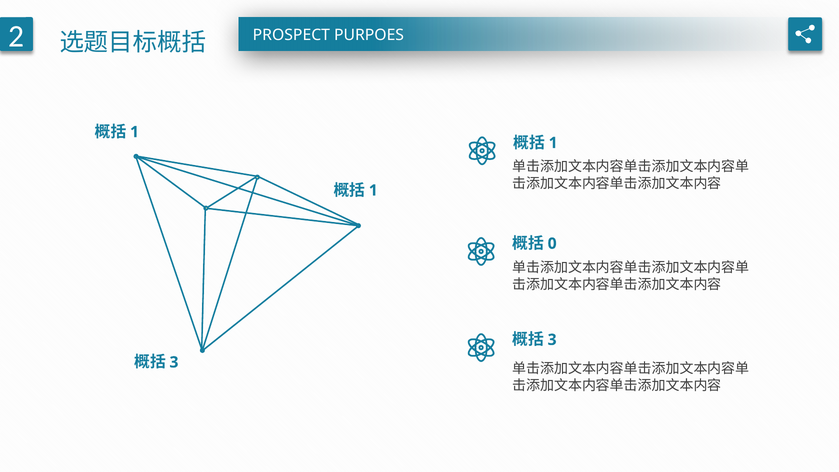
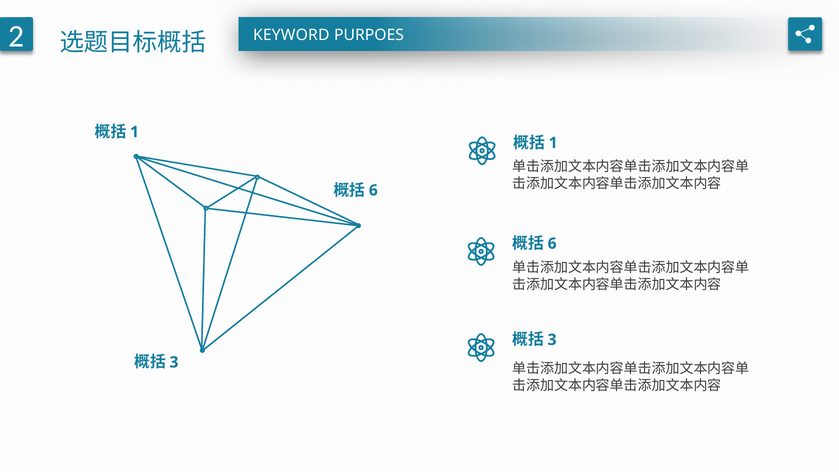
PROSPECT: PROSPECT -> KEYWORD (291, 35)
1: 1 -> 6 (373, 190)
0: 0 -> 6 (552, 244)
